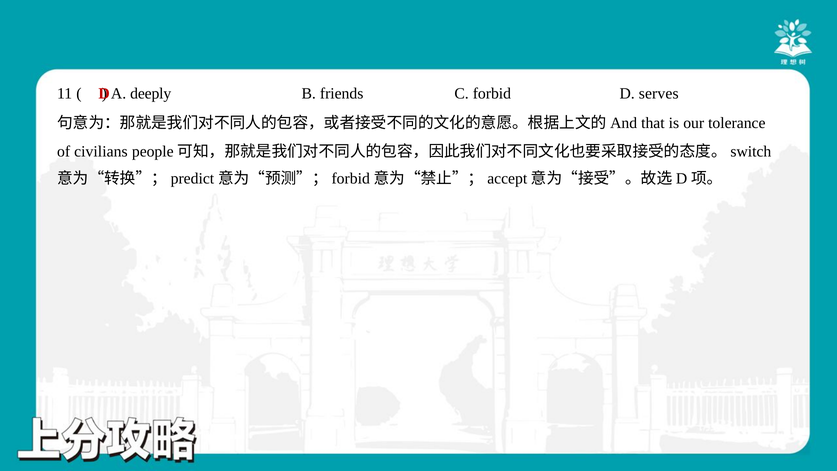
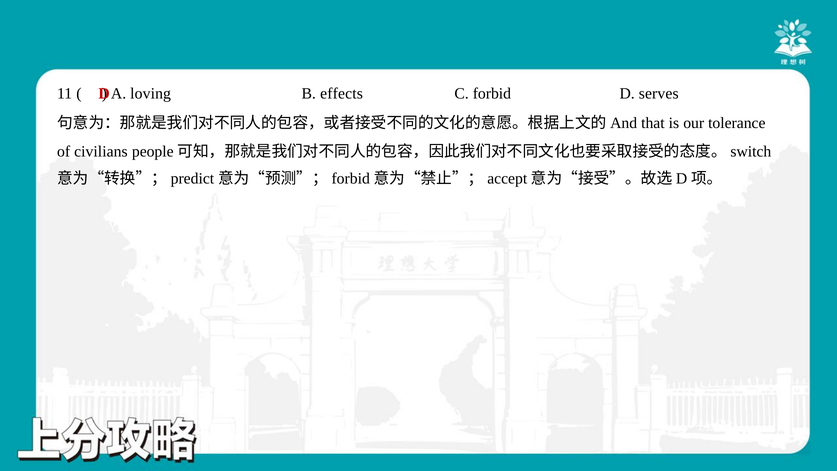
deeply: deeply -> loving (151, 94)
friends: friends -> effects (342, 94)
